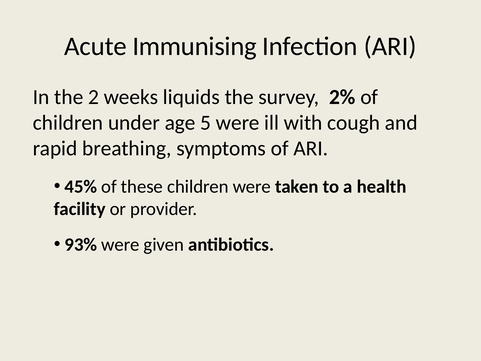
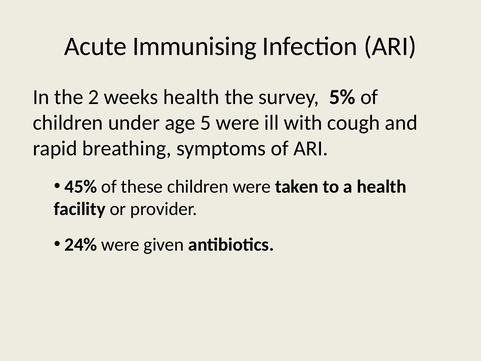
weeks liquids: liquids -> health (191, 97)
2%: 2% -> 5% (342, 97)
93%: 93% -> 24% (81, 244)
